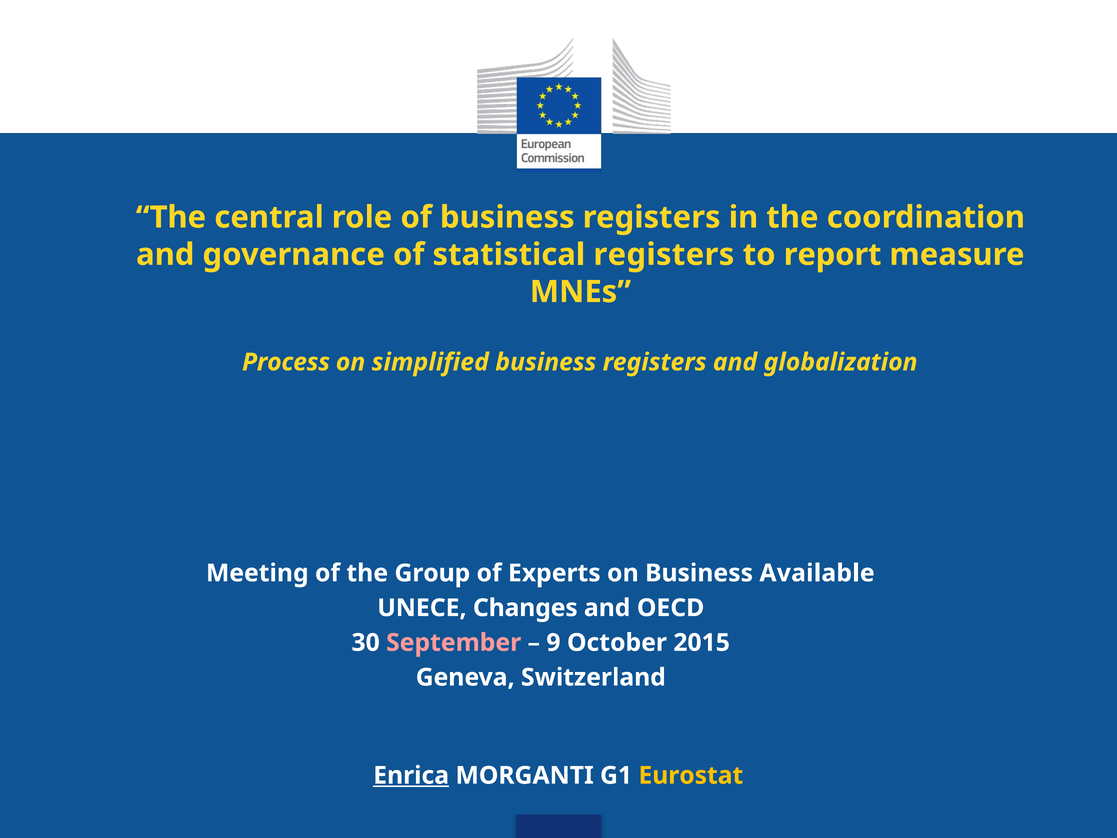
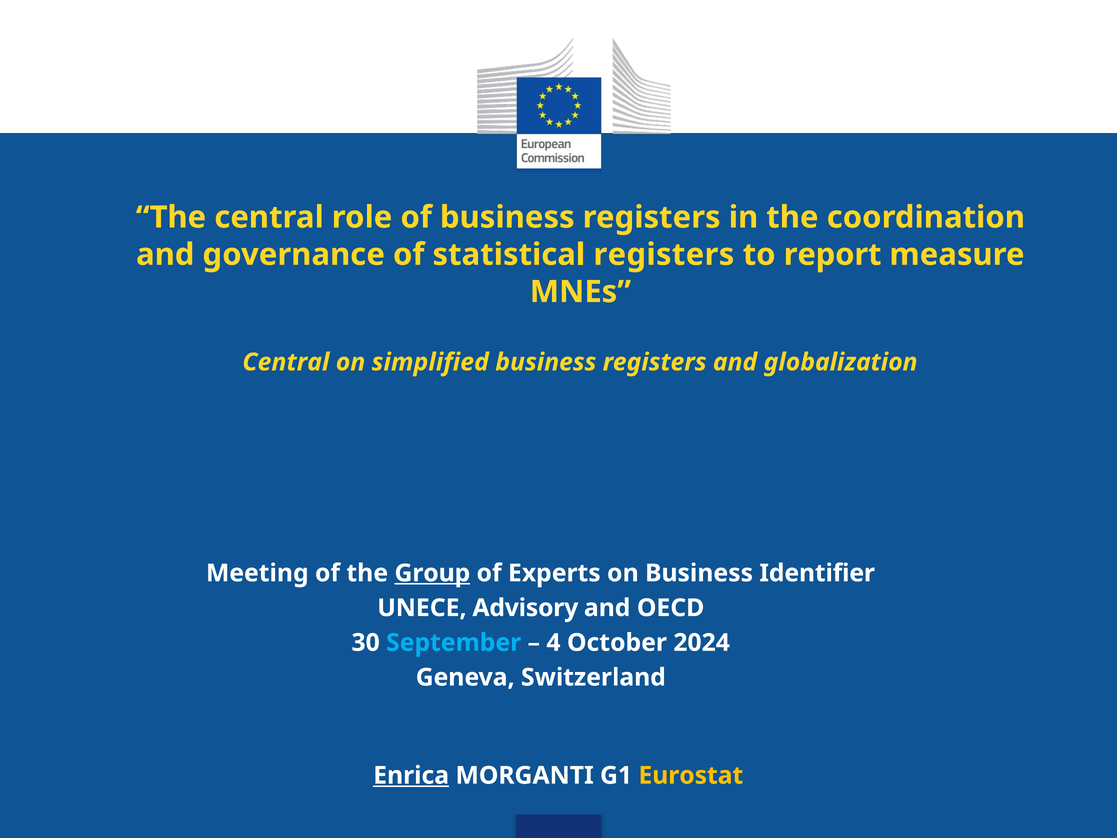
Process: Process -> Central (286, 362)
Group underline: none -> present (432, 573)
Available: Available -> Identifier (817, 573)
Changes: Changes -> Advisory (525, 608)
September colour: pink -> light blue (454, 642)
9: 9 -> 4 (553, 642)
2015: 2015 -> 2024 (702, 642)
